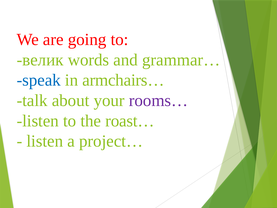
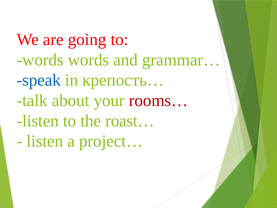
велик: велик -> words (40, 60)
armchairs…: armchairs… -> крепость… (123, 80)
rooms… colour: purple -> red (158, 100)
